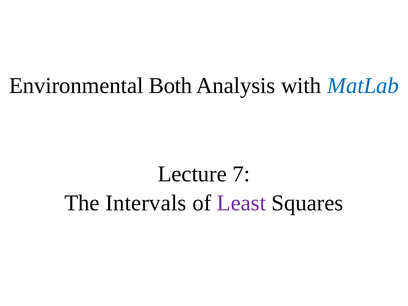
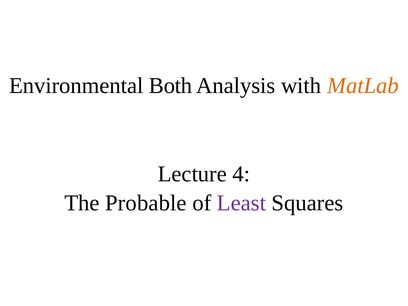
MatLab colour: blue -> orange (363, 86)
7: 7 -> 4 (241, 174)
Intervals: Intervals -> Probable (146, 203)
